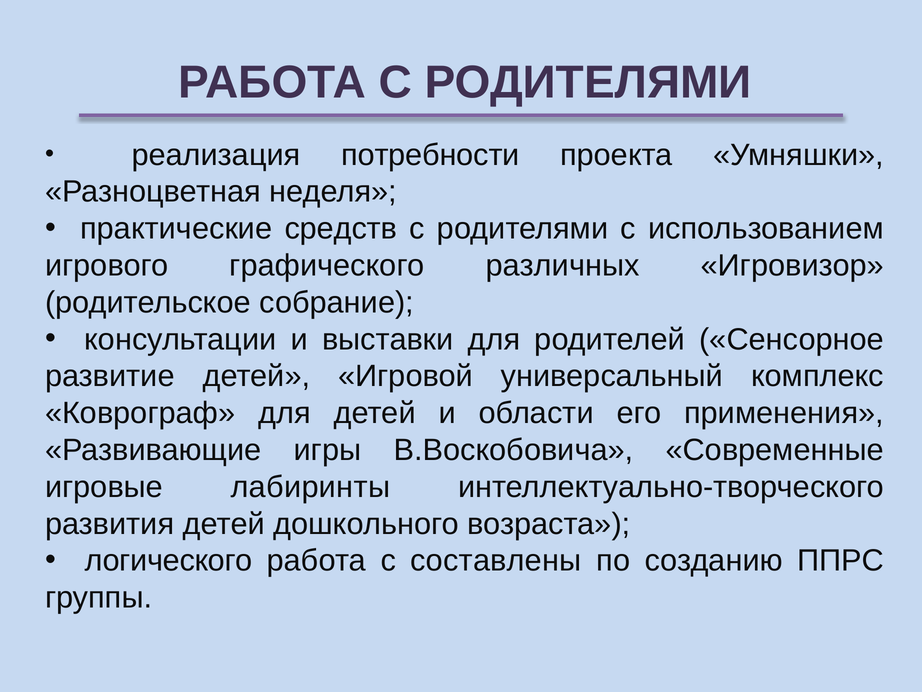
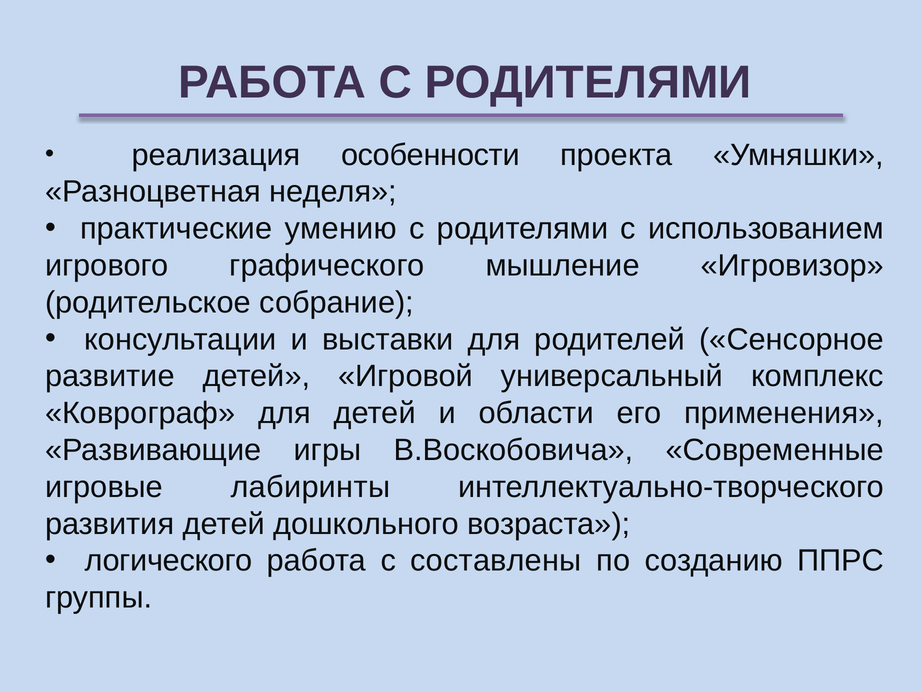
потребности: потребности -> особенности (430, 155)
средств: средств -> умению (341, 229)
различных: различных -> мышление (563, 265)
